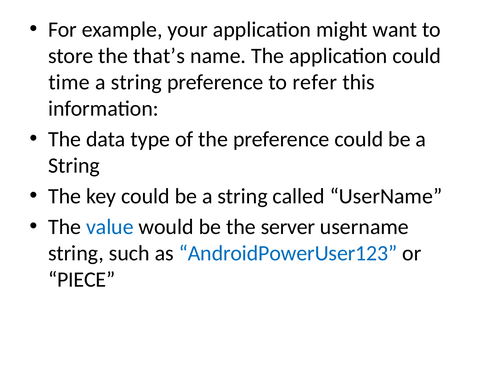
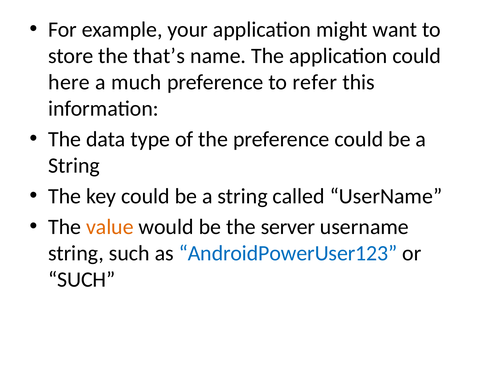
time: time -> here (69, 82)
string: string -> much (136, 82)
value colour: blue -> orange (110, 227)
PIECE: PIECE -> SUCH (82, 279)
